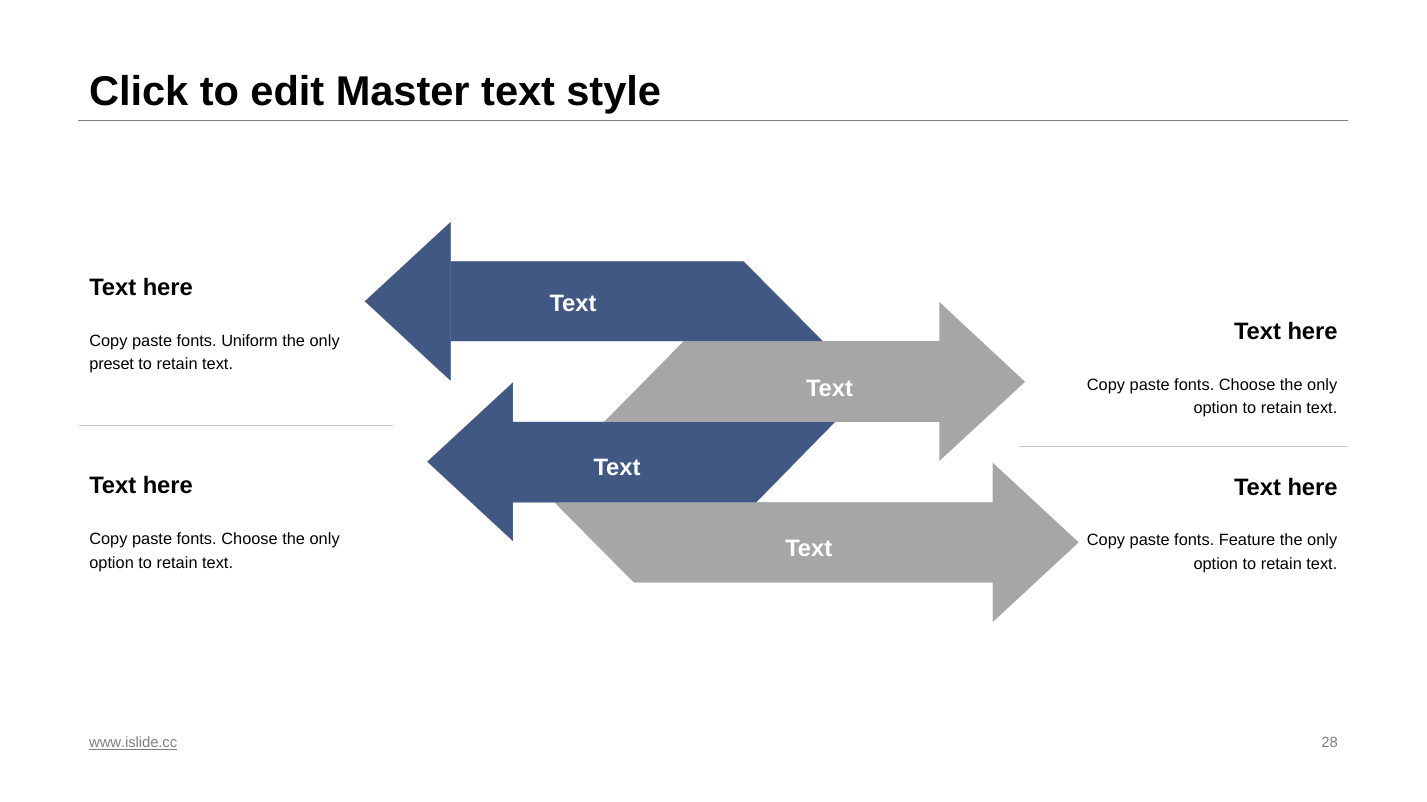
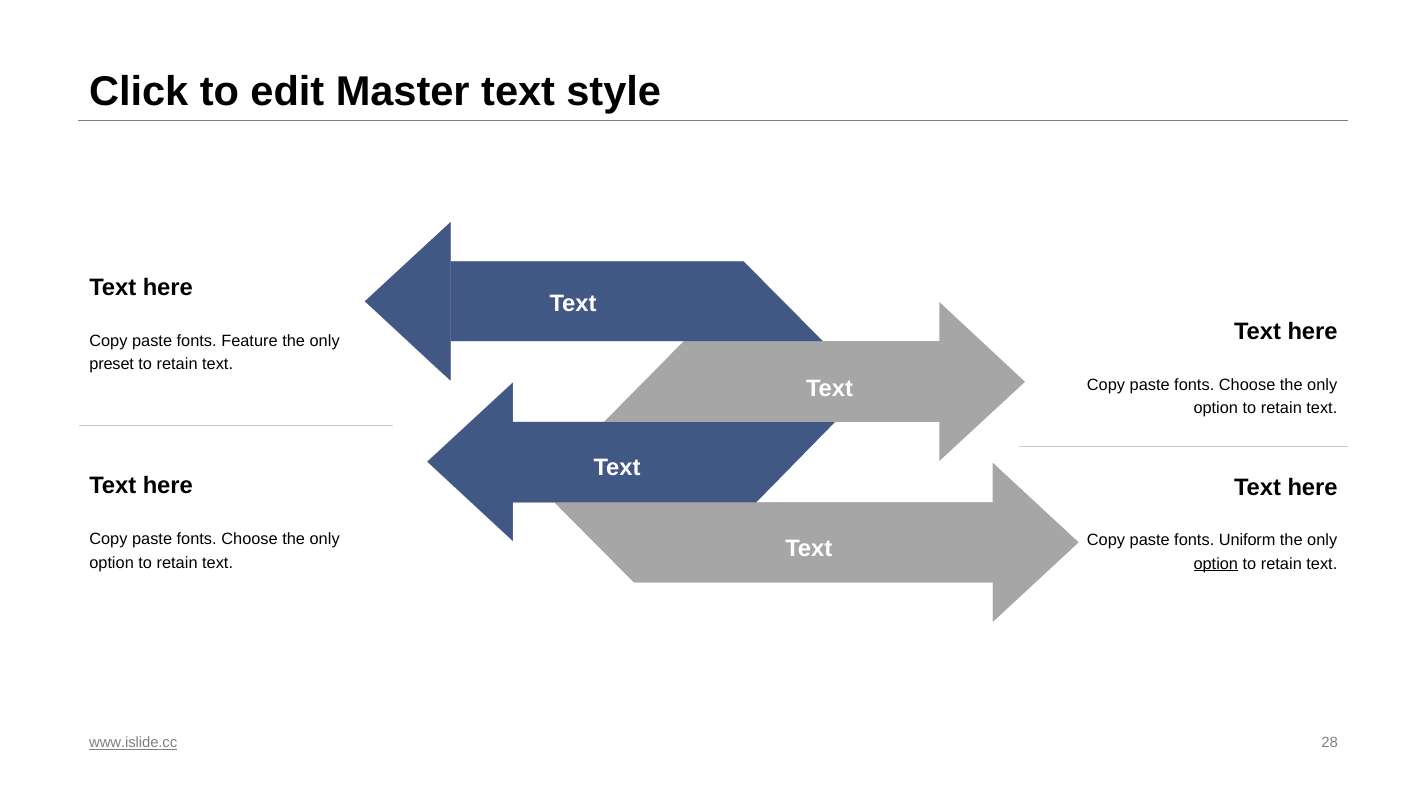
Uniform: Uniform -> Feature (249, 341)
Feature: Feature -> Uniform (1247, 541)
option underline: none -> present (1216, 564)
